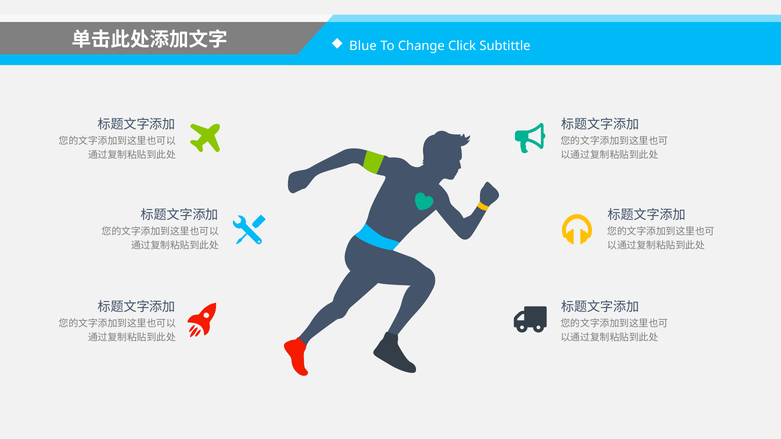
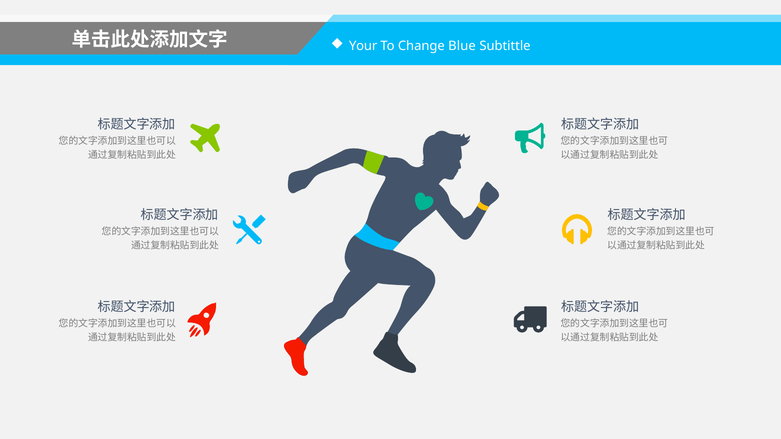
Blue: Blue -> Your (363, 46)
Click: Click -> Blue (462, 46)
